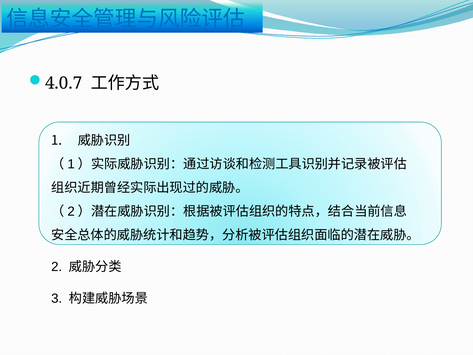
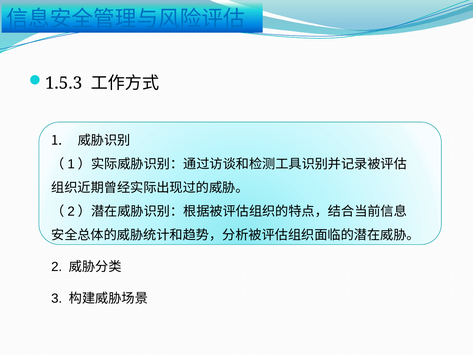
4.0.7: 4.0.7 -> 1.5.3 (64, 83)
